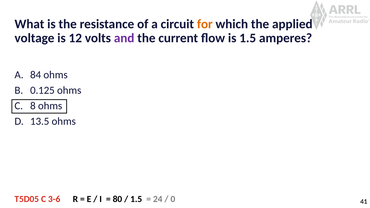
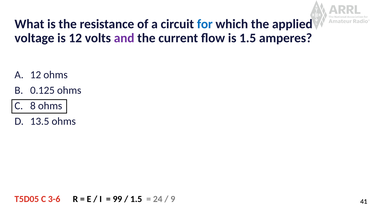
for colour: orange -> blue (205, 24)
A 84: 84 -> 12 (36, 75)
80: 80 -> 99 (117, 199)
0: 0 -> 9 (173, 199)
